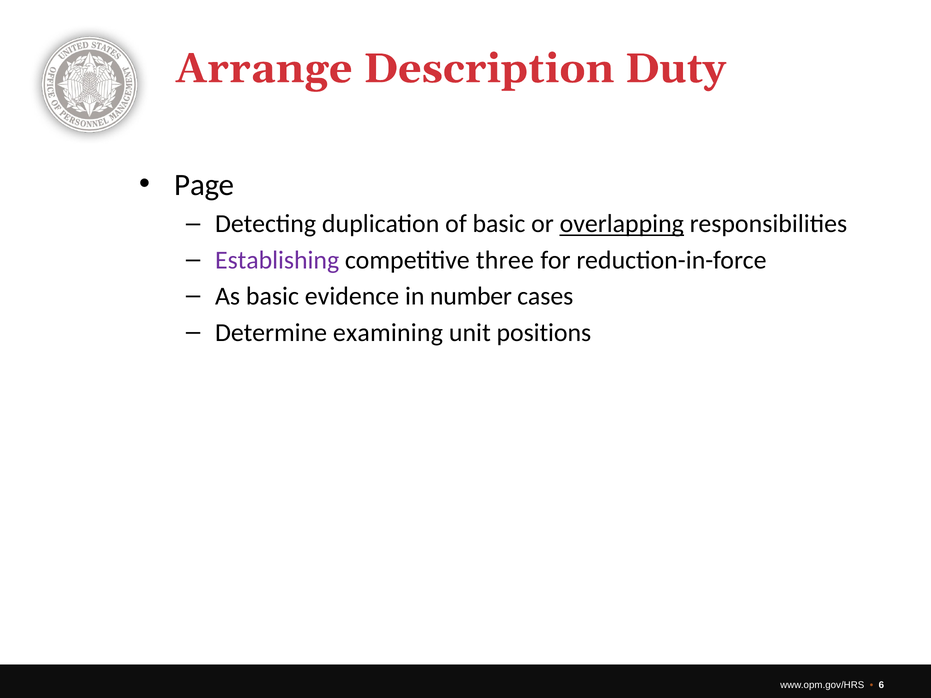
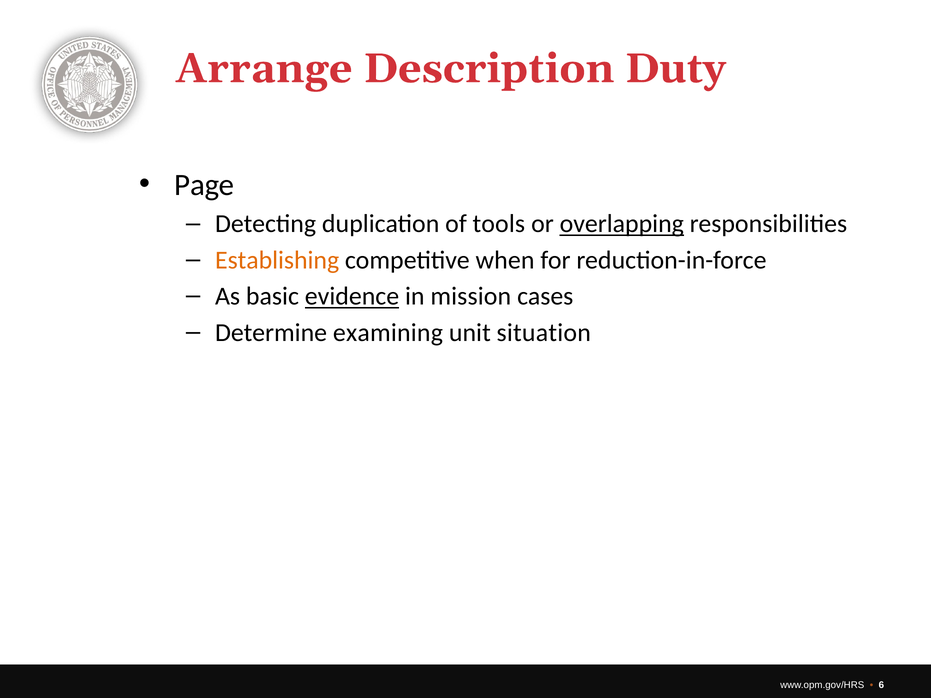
of basic: basic -> tools (499, 224)
Establishing colour: purple -> orange (277, 260)
three: three -> when (505, 260)
evidence underline: none -> present (352, 297)
number: number -> mission (471, 297)
positions: positions -> situation (544, 333)
